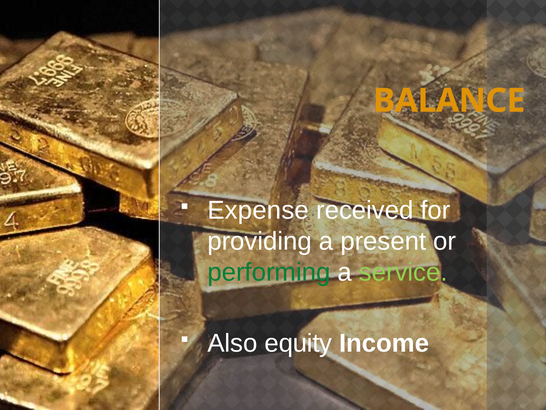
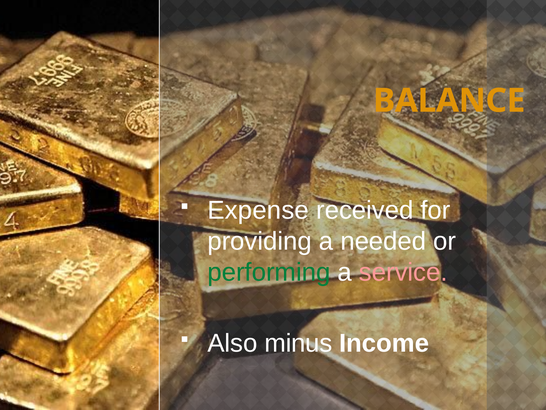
present: present -> needed (383, 241)
service colour: light green -> pink (403, 272)
equity: equity -> minus (298, 343)
